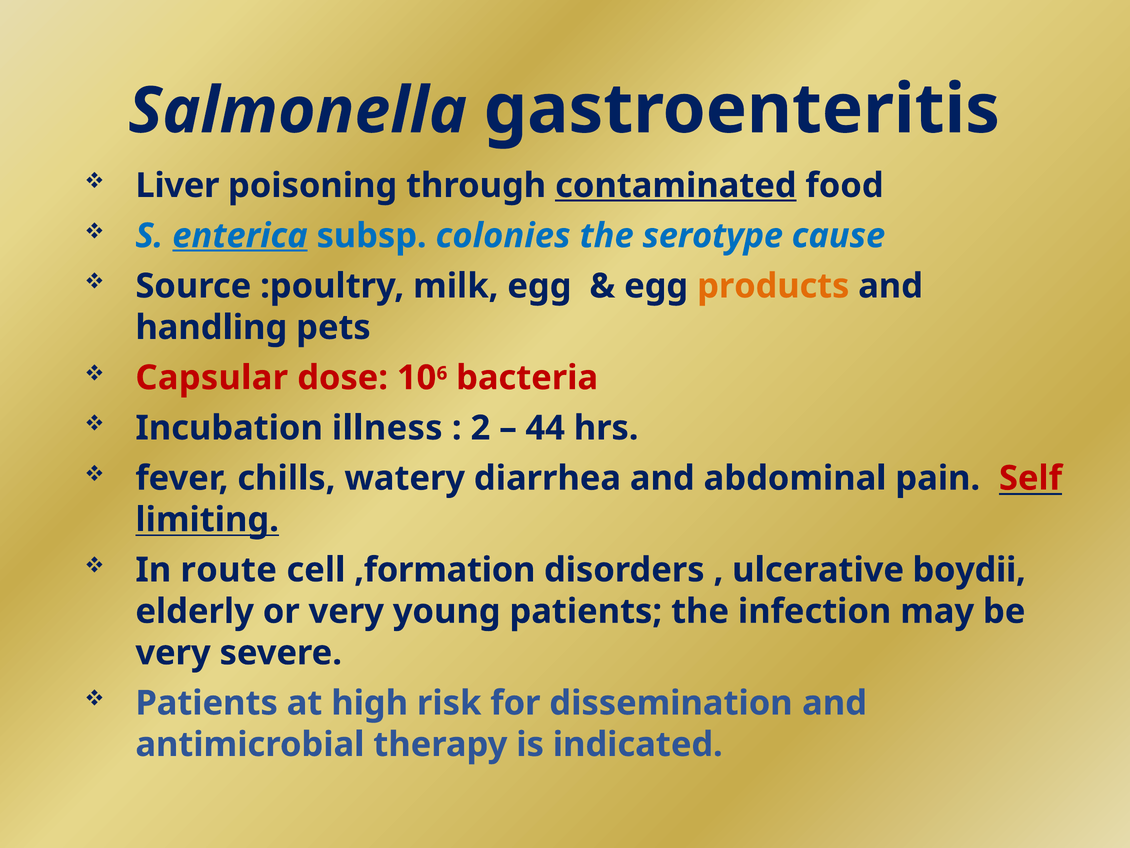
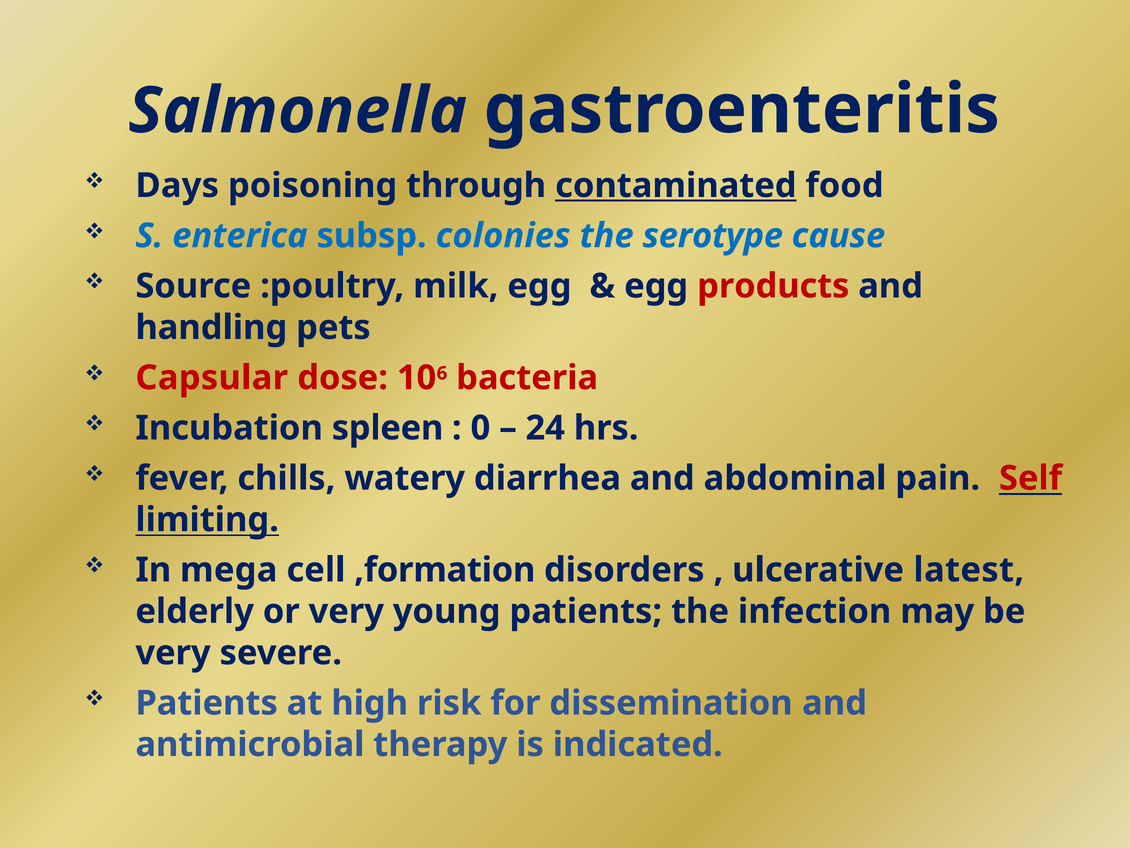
Liver: Liver -> Days (177, 185)
enterica underline: present -> none (240, 236)
products colour: orange -> red (773, 286)
illness: illness -> spleen (388, 428)
2: 2 -> 0 (480, 428)
44: 44 -> 24 (545, 428)
route: route -> mega (229, 570)
boydii: boydii -> latest (969, 570)
